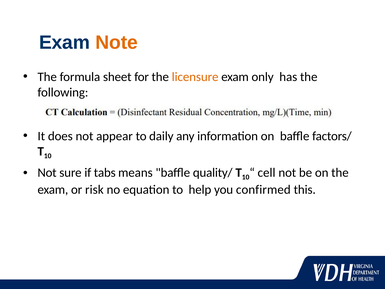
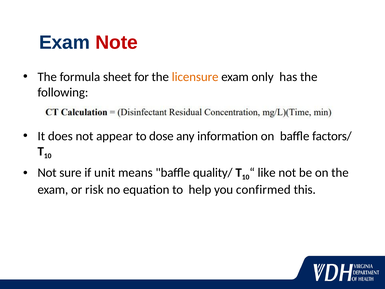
Note colour: orange -> red (117, 42)
daily: daily -> dose (161, 136)
tabs: tabs -> unit (105, 172)
cell: cell -> like (267, 172)
